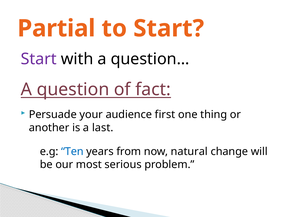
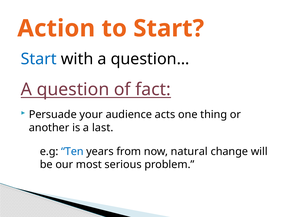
Partial: Partial -> Action (56, 28)
Start colour: purple -> blue (39, 59)
first: first -> acts (165, 114)
